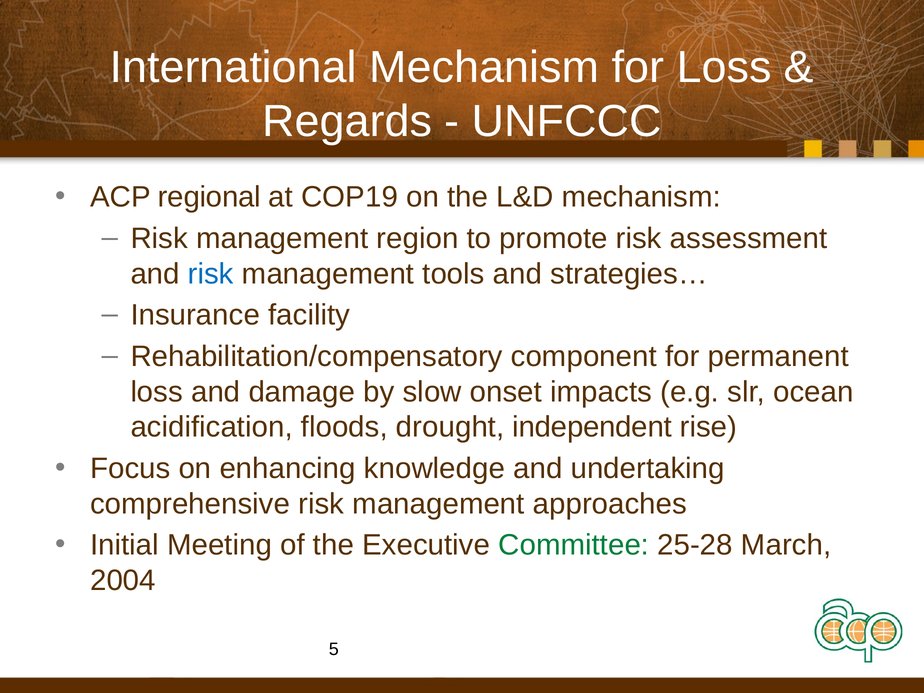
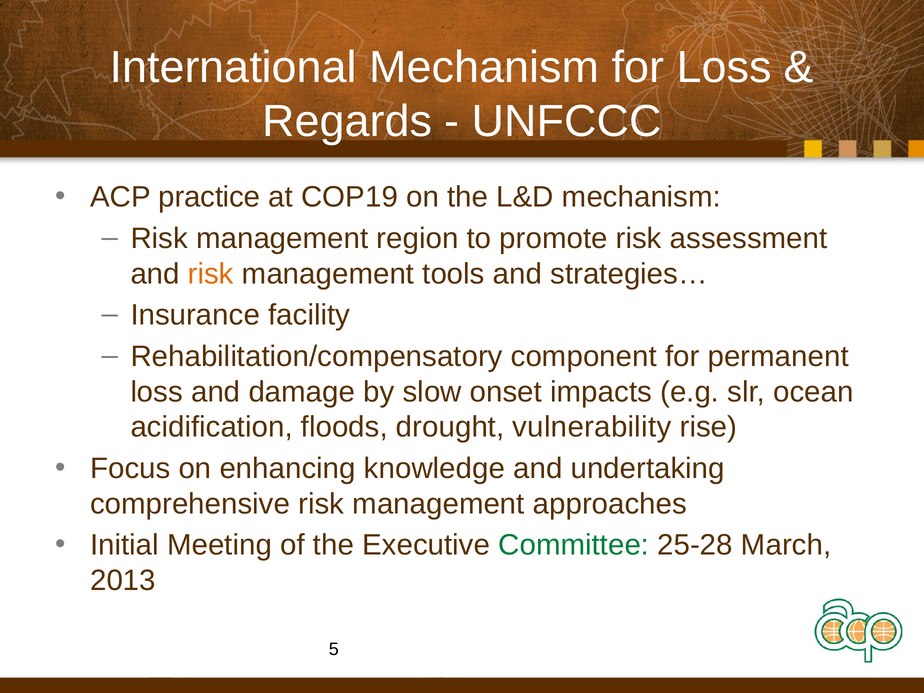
regional: regional -> practice (209, 197)
risk colour: blue -> orange (211, 274)
independent: independent -> vulnerability (592, 427)
2004: 2004 -> 2013 (123, 581)
